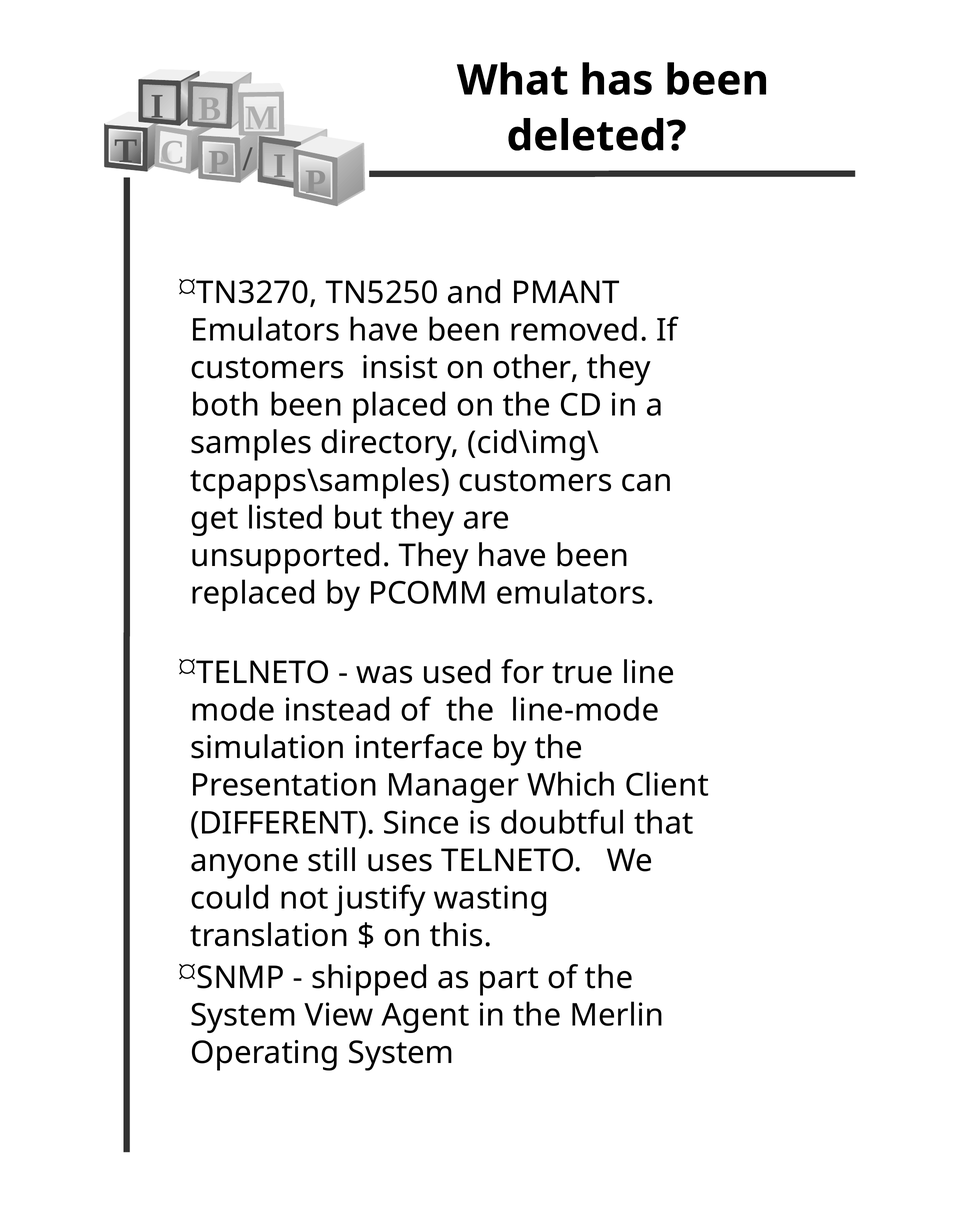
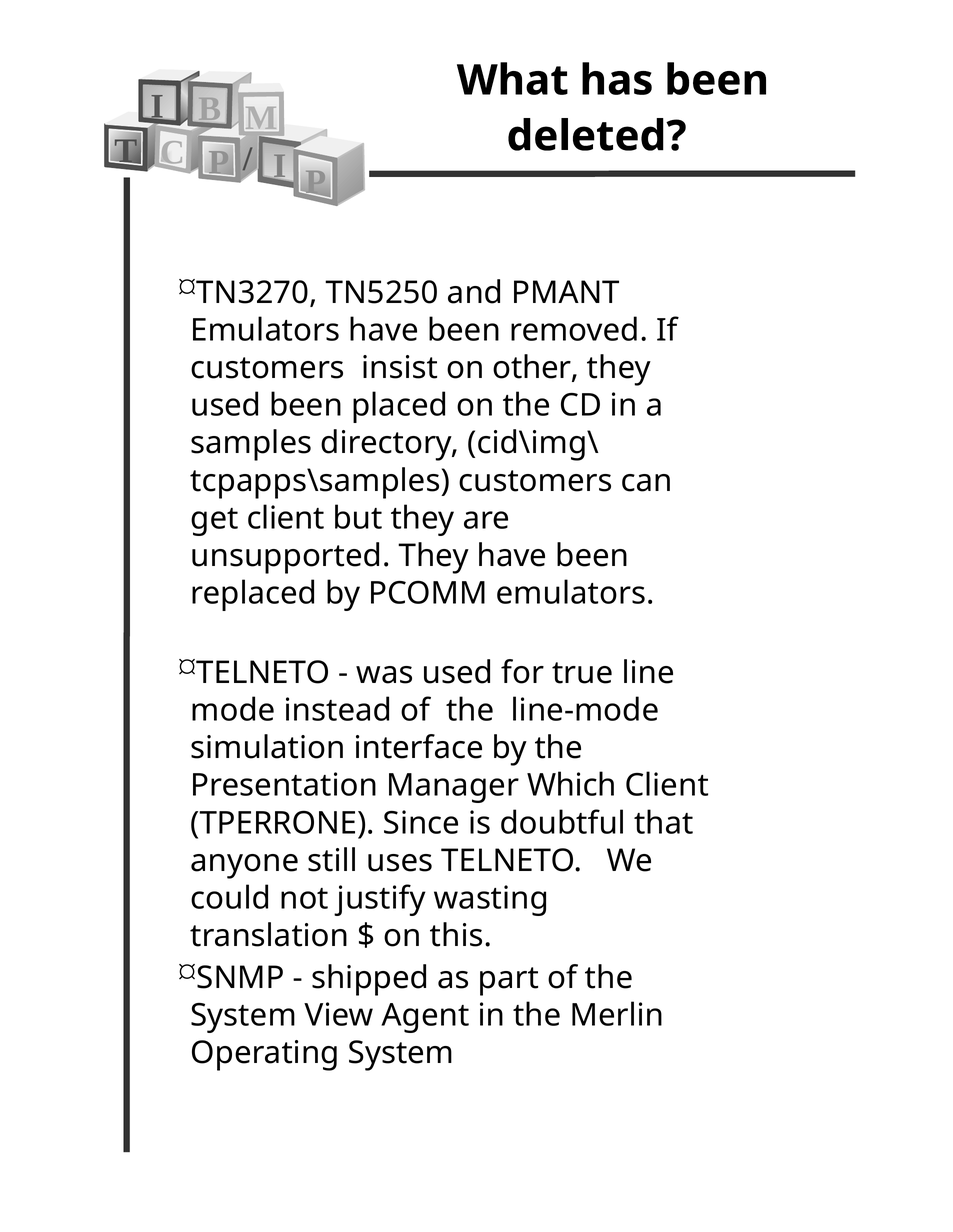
both: both -> used (226, 406)
get listed: listed -> client (286, 518)
DIFFERENT: DIFFERENT -> TPERRONE (283, 823)
